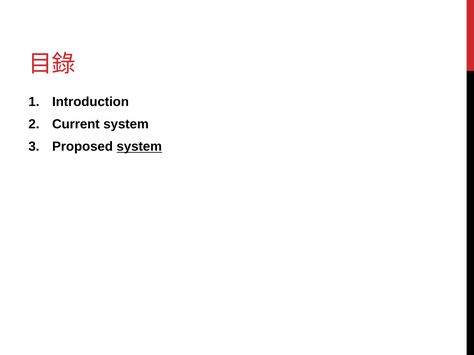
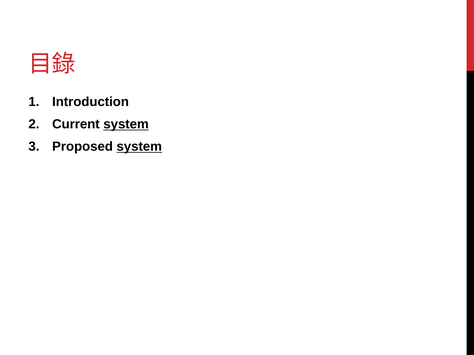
system underline: none -> present (126, 124)
